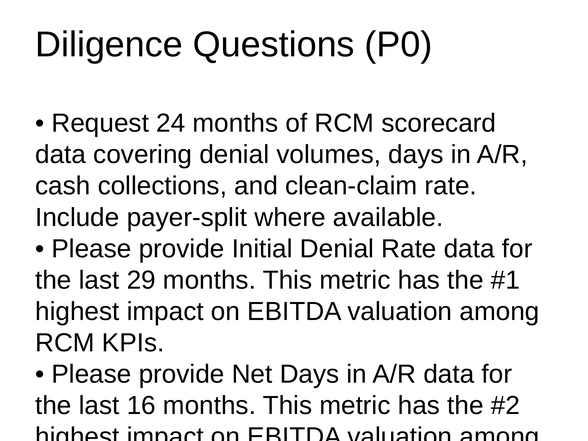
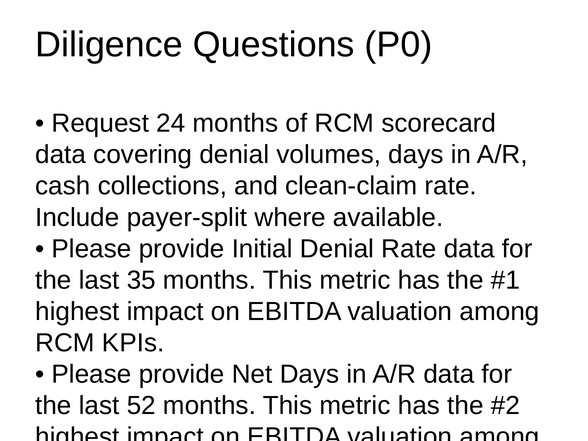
29: 29 -> 35 (141, 280)
16: 16 -> 52 (141, 406)
